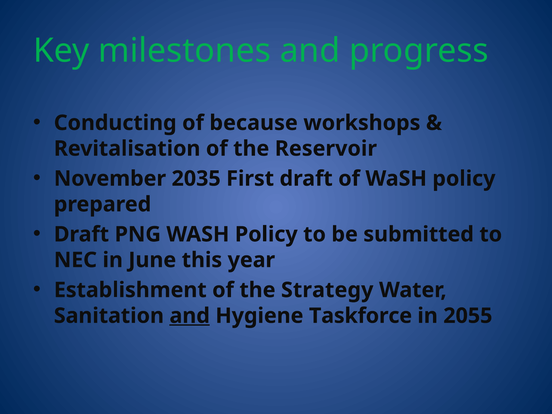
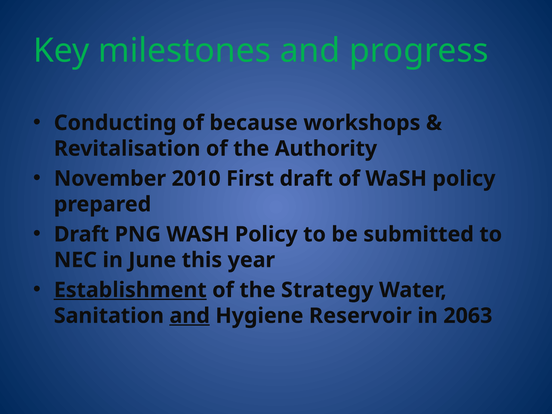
Reservoir: Reservoir -> Authority (326, 149)
2035: 2035 -> 2010 (196, 179)
Establishment underline: none -> present (130, 290)
Taskforce: Taskforce -> Reservoir (360, 316)
2055: 2055 -> 2063 (468, 316)
